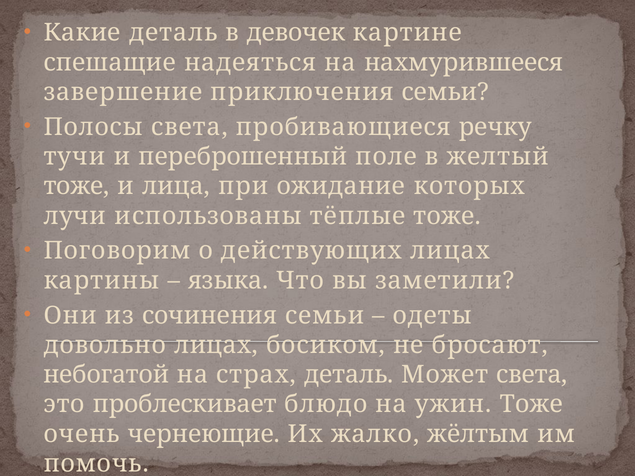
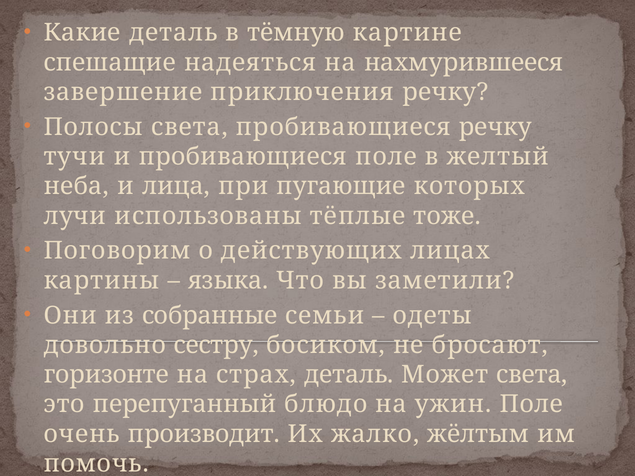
девочек: девочек -> тёмную (296, 33)
приключения семьи: семьи -> речку (445, 92)
и переброшенный: переброшенный -> пробивающиеся (243, 157)
тоже: тоже -> неба (76, 186)
ожидание: ожидание -> пугающие (341, 186)
сочинения: сочинения -> собранные (210, 316)
довольно лицах: лицах -> сестру (216, 345)
небогатой: небогатой -> горизонте (106, 375)
проблескивает: проблескивает -> перепуганный (185, 404)
ужин Тоже: Тоже -> Поле (531, 404)
чернеющие: чернеющие -> производит (204, 434)
